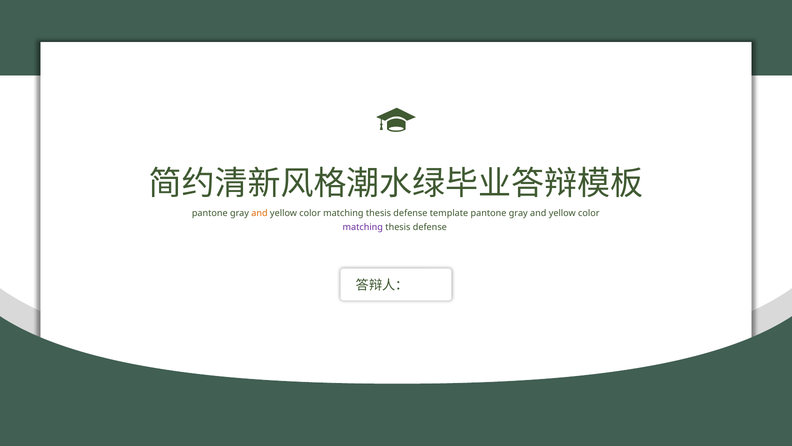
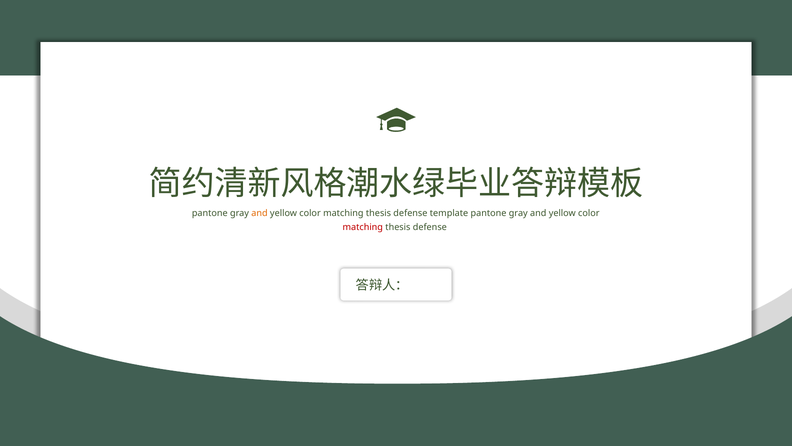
matching colour: purple -> red (363, 227)
